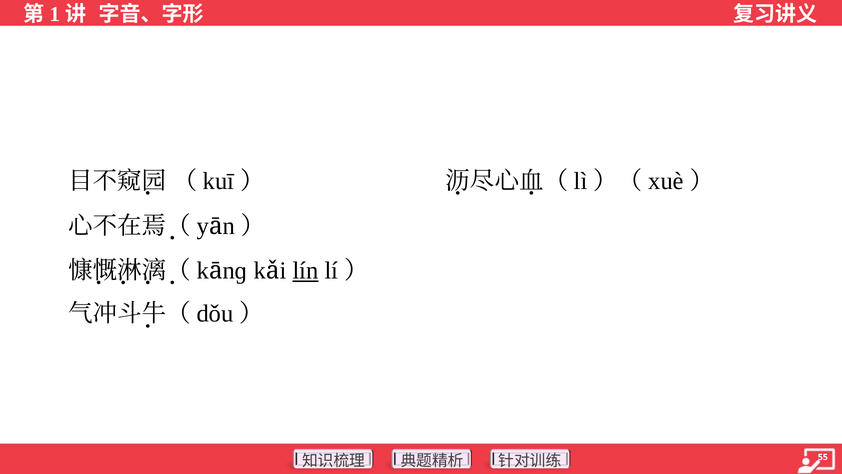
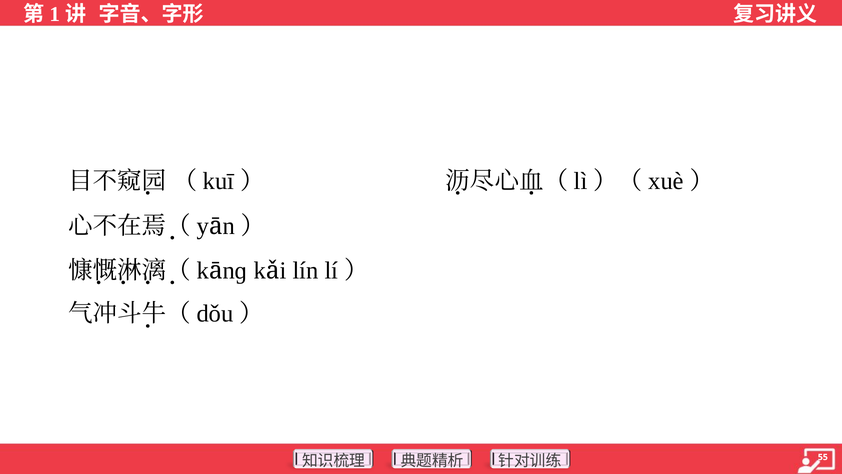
lín underline: present -> none (306, 270)
